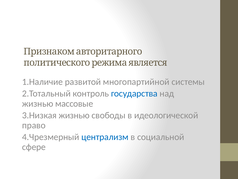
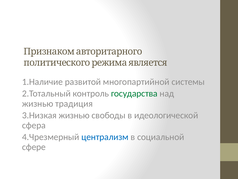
государства colour: blue -> green (134, 93)
массовые: массовые -> традиция (74, 103)
право: право -> сфера (34, 125)
